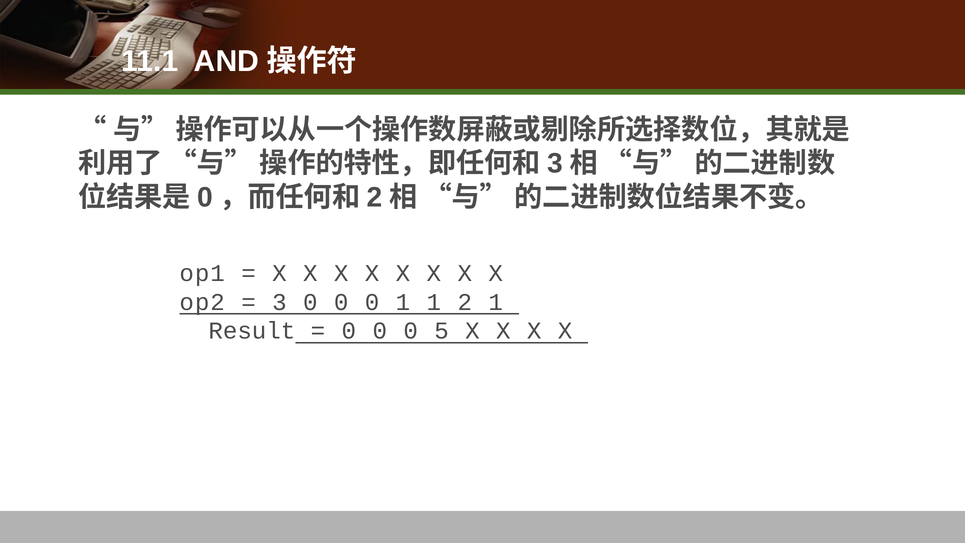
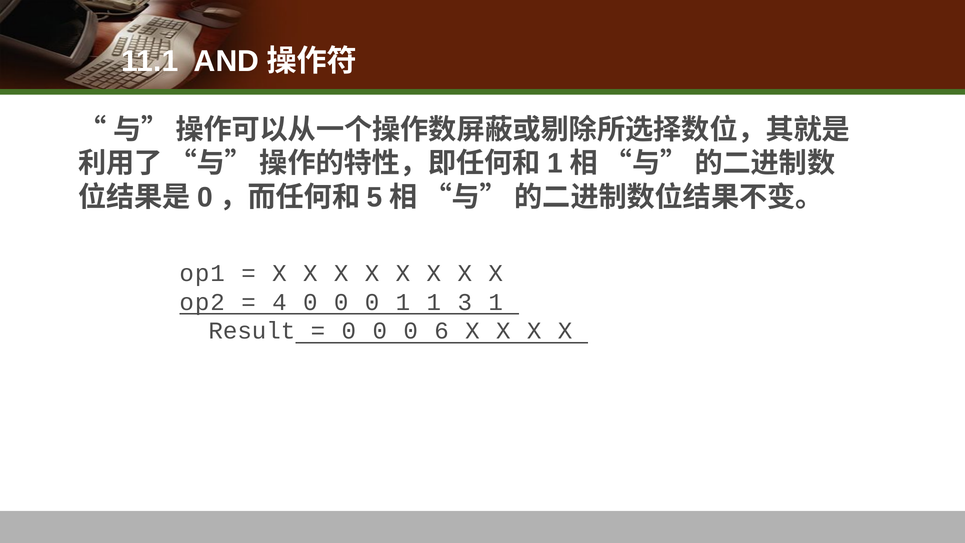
3: 3 -> 1 (555, 164)
2: 2 -> 5 (375, 197)
3: 3 -> 4 (279, 302)
1 2: 2 -> 3 (465, 302)
5: 5 -> 6 (442, 331)
